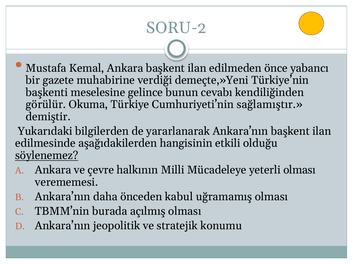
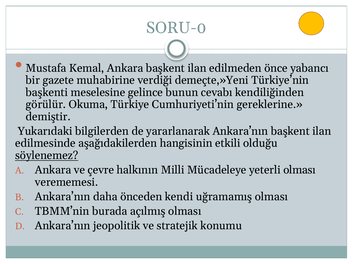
SORU-2: SORU-2 -> SORU-0 (176, 28)
sağlamıştır: sağlamıştır -> gereklerine (270, 105)
kabul: kabul -> kendi (179, 197)
